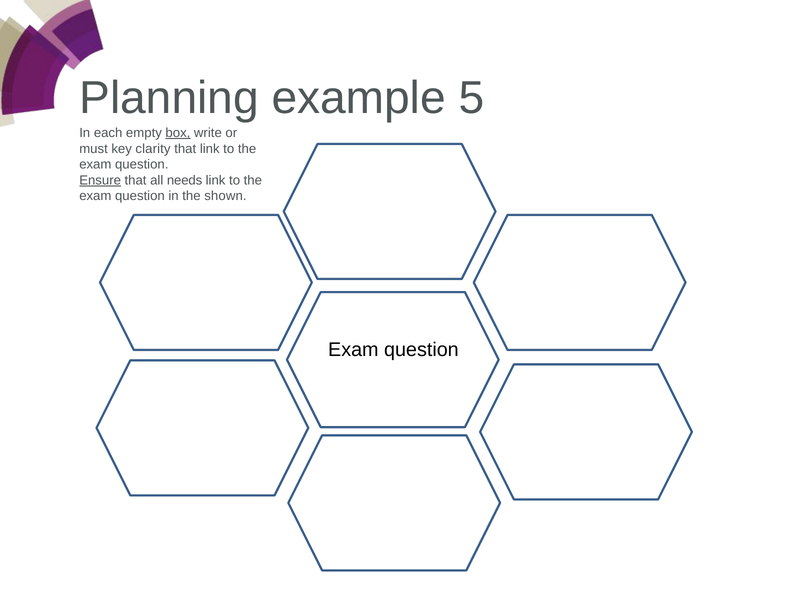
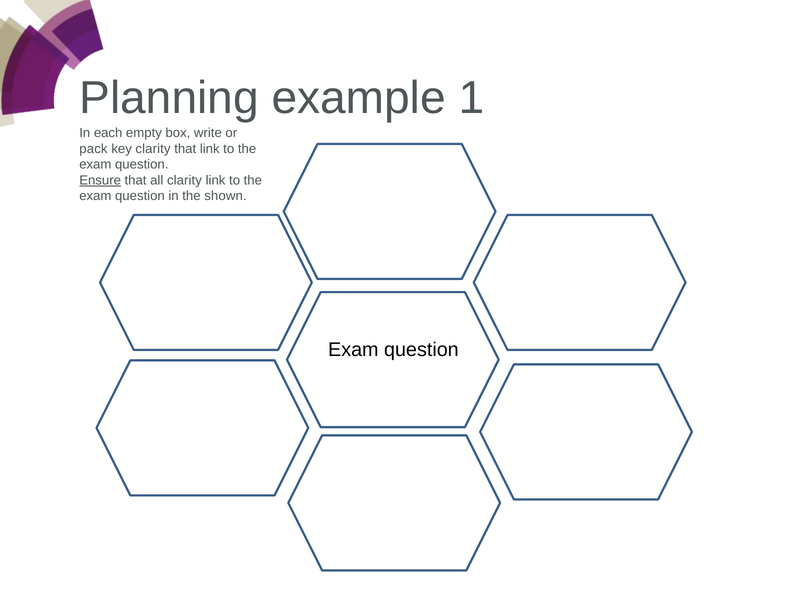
5: 5 -> 1 (471, 98)
box underline: present -> none (178, 133)
must: must -> pack (93, 149)
all needs: needs -> clarity (184, 180)
